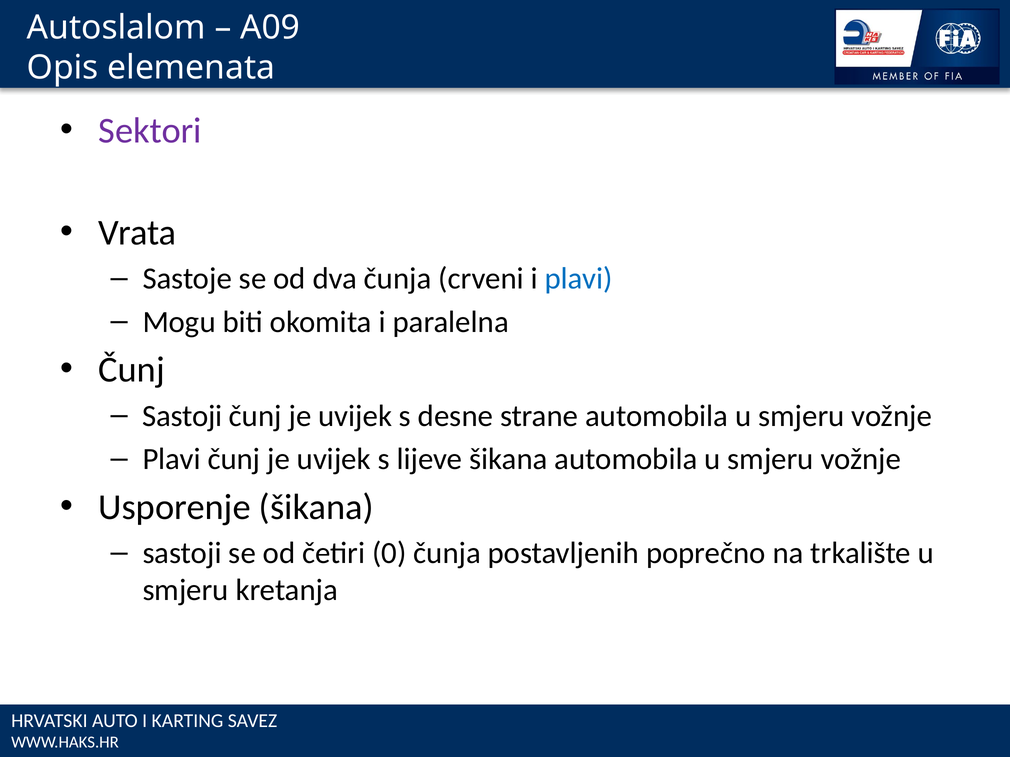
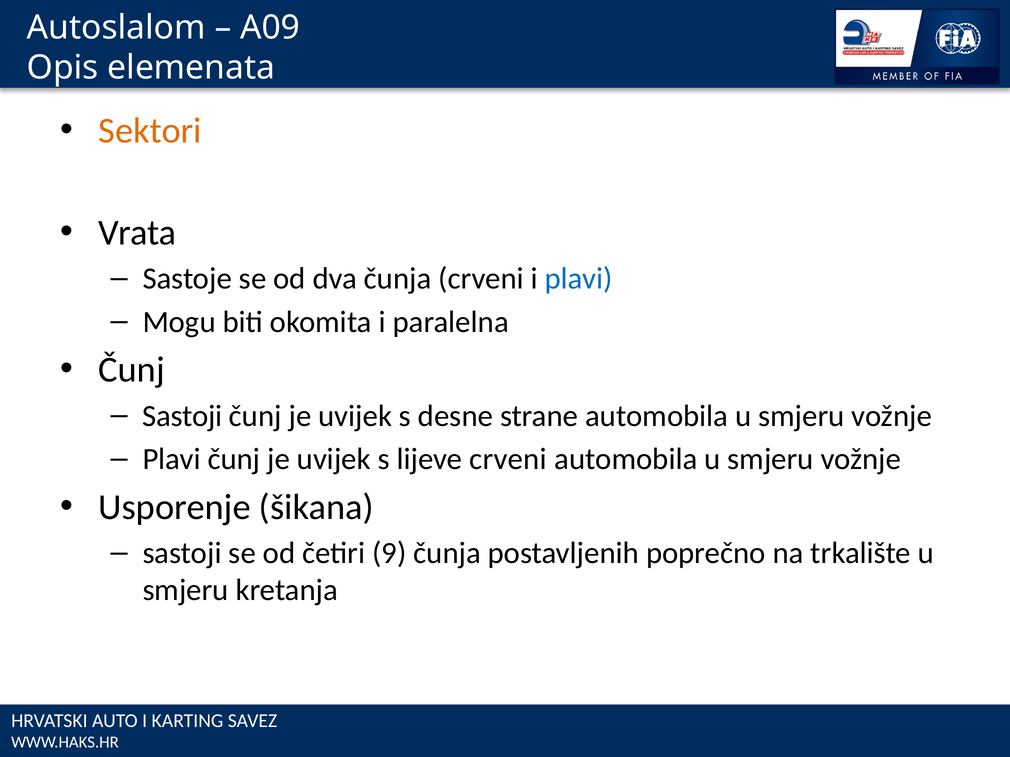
Sektori colour: purple -> orange (150, 131)
lijeve šikana: šikana -> crveni (508, 459)
0: 0 -> 9 (389, 554)
